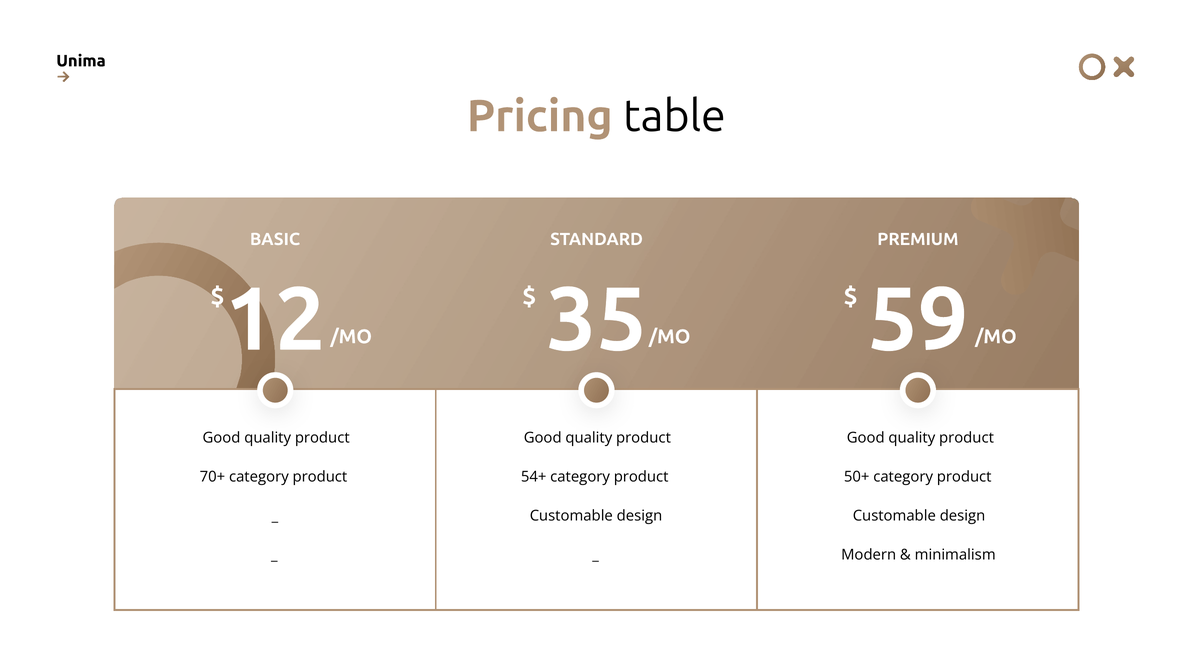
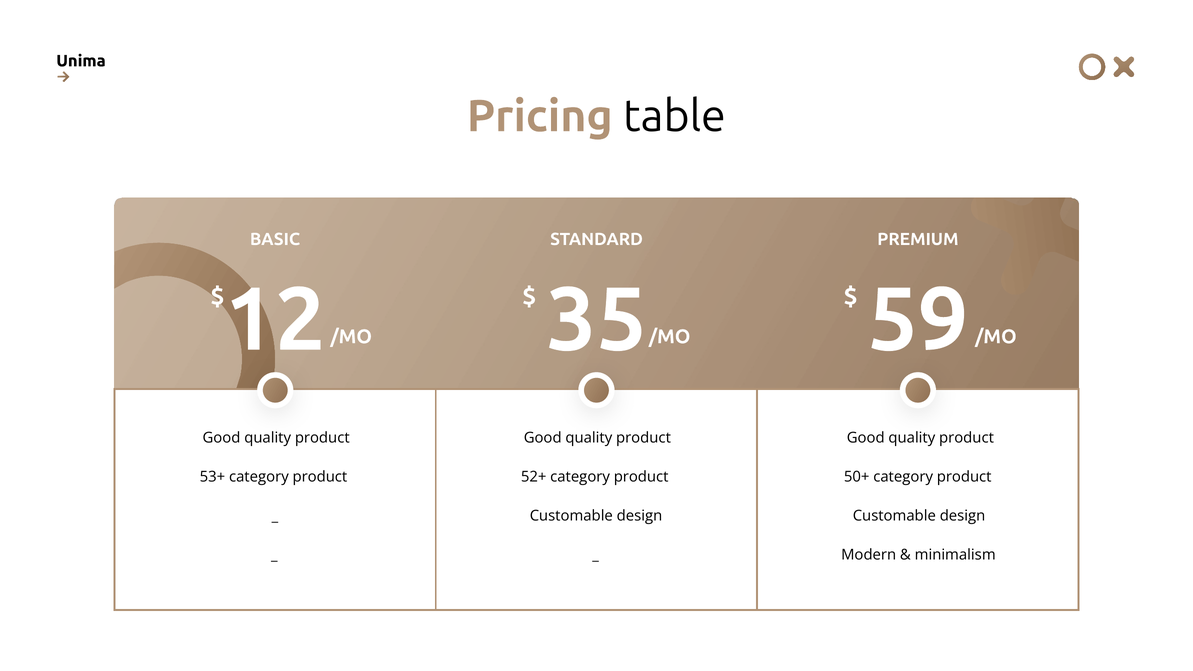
70+: 70+ -> 53+ (212, 477)
54+: 54+ -> 52+ (534, 477)
